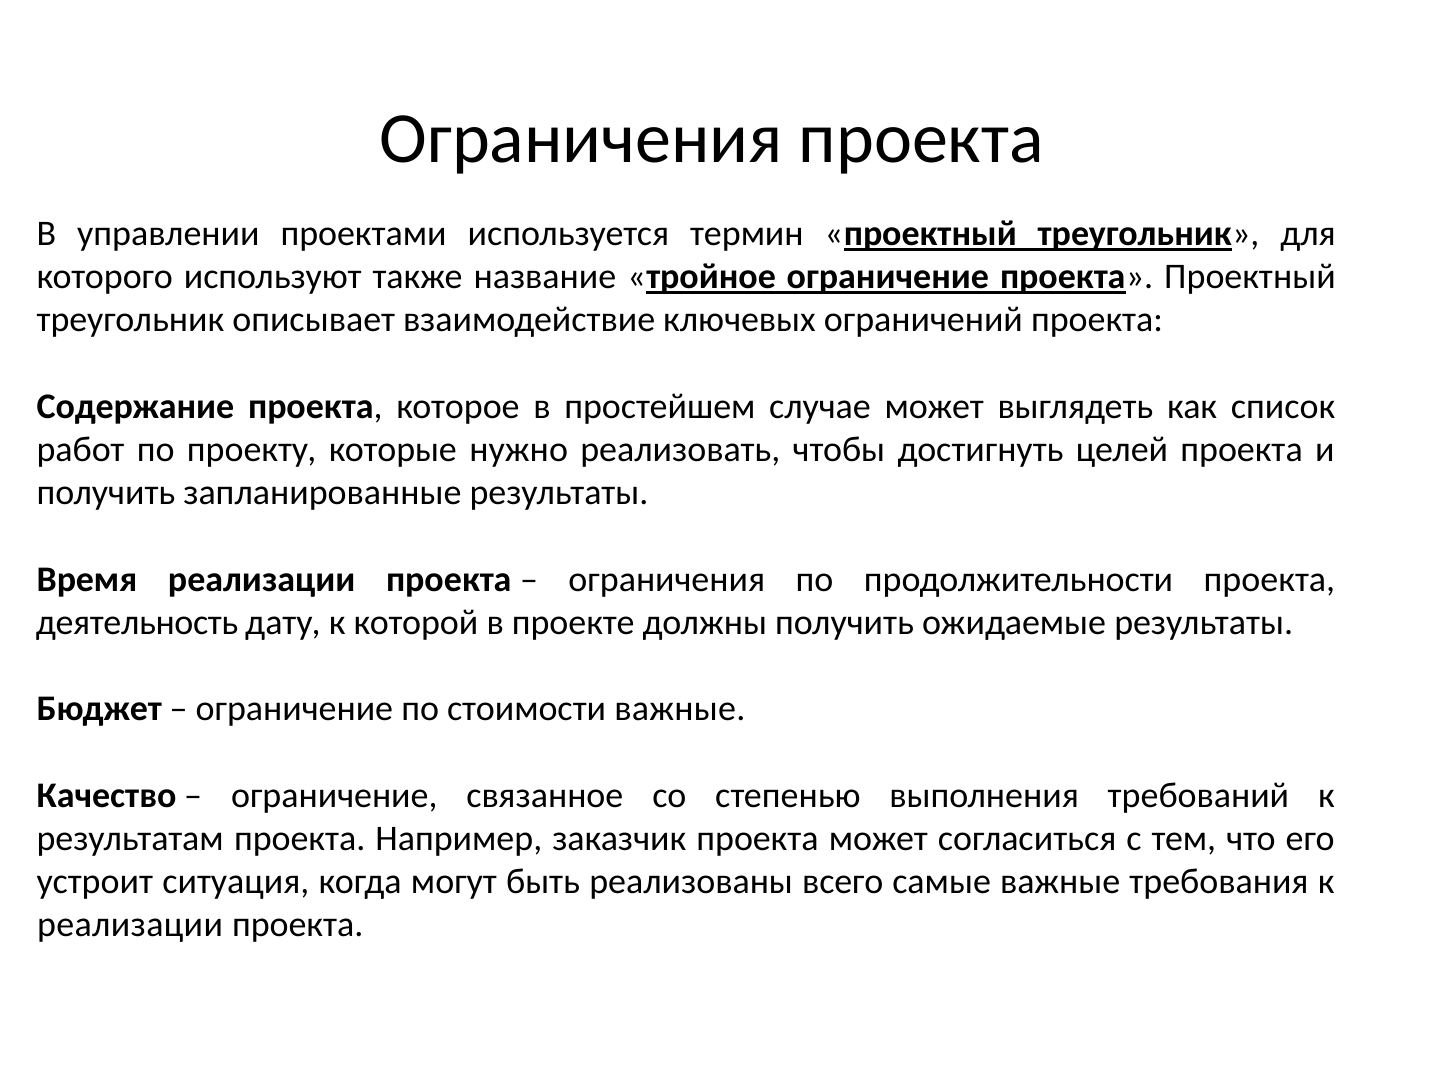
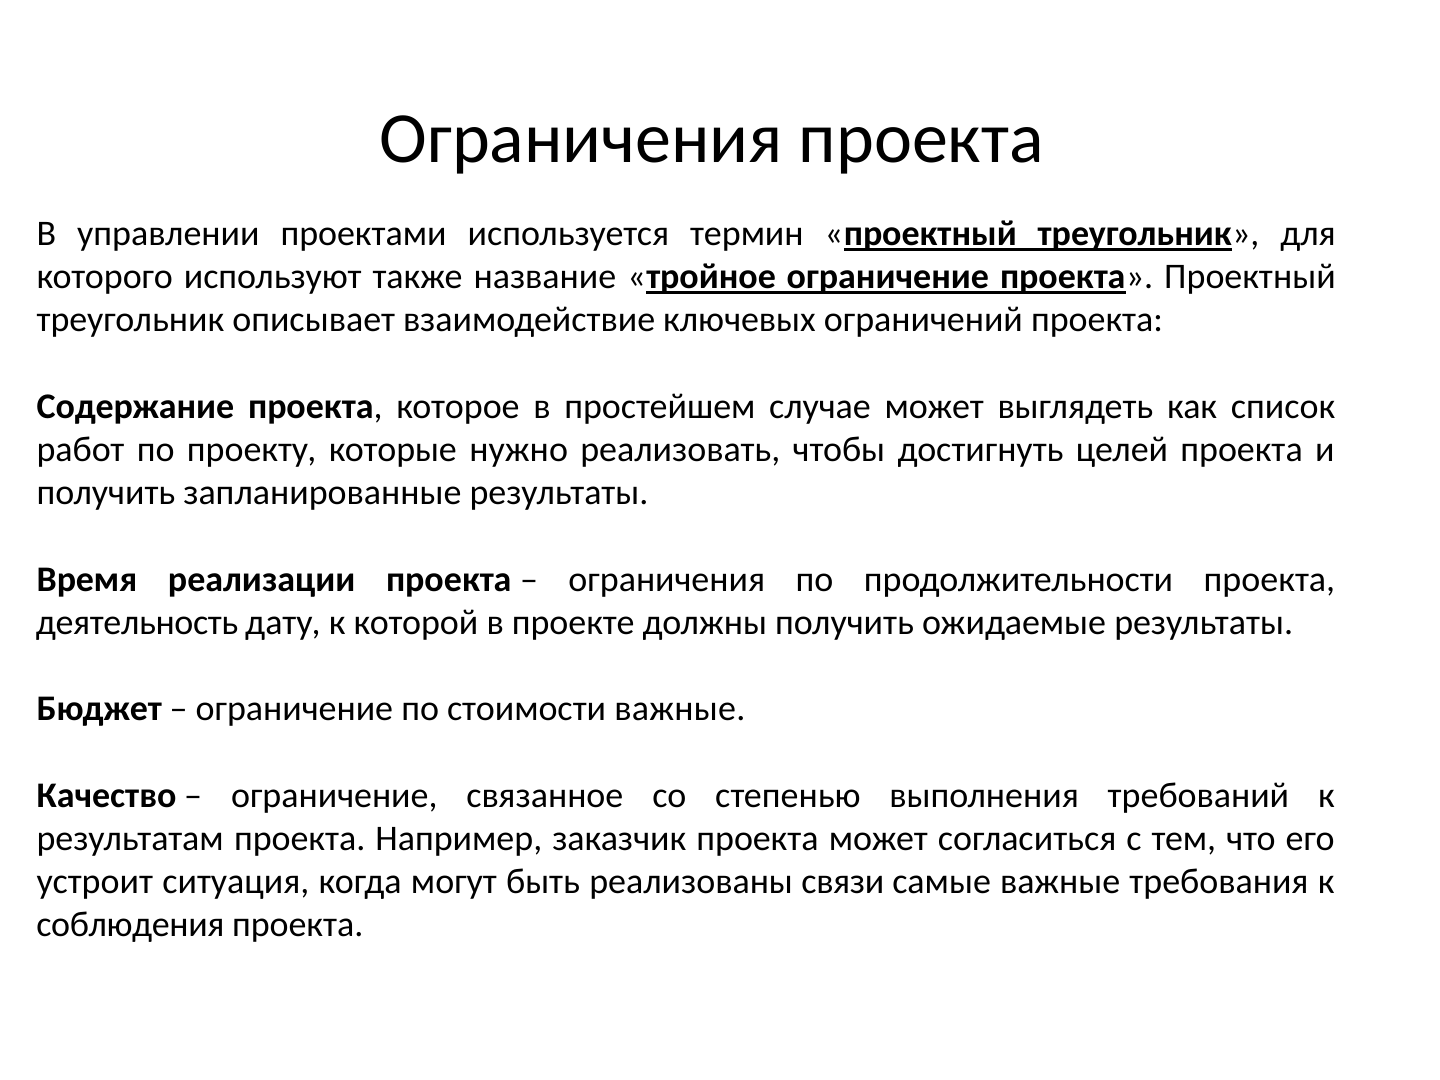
всего: всего -> связи (843, 882)
реализации: реализации -> соблюдения (130, 925)
